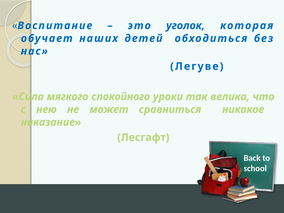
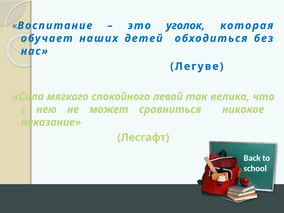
уроки: уроки -> левой (168, 97)
